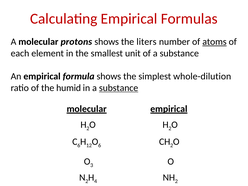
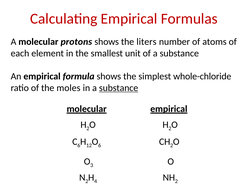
atoms underline: present -> none (214, 42)
whole-dilution: whole-dilution -> whole-chloride (202, 76)
humid: humid -> moles (68, 88)
